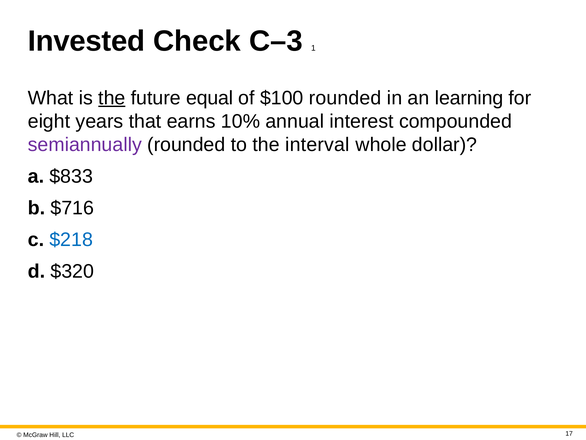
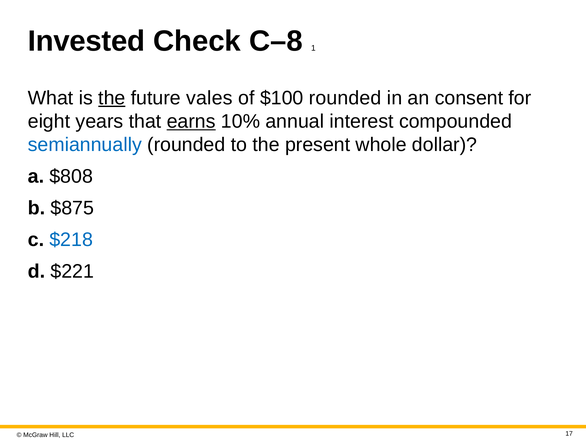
C–3: C–3 -> C–8 (276, 41)
equal: equal -> vales (209, 98)
learning: learning -> consent (469, 98)
earns underline: none -> present (191, 121)
semiannually colour: purple -> blue (85, 145)
interval: interval -> present (318, 145)
$833: $833 -> $808 (71, 176)
$716: $716 -> $875 (72, 208)
$320: $320 -> $221 (72, 271)
